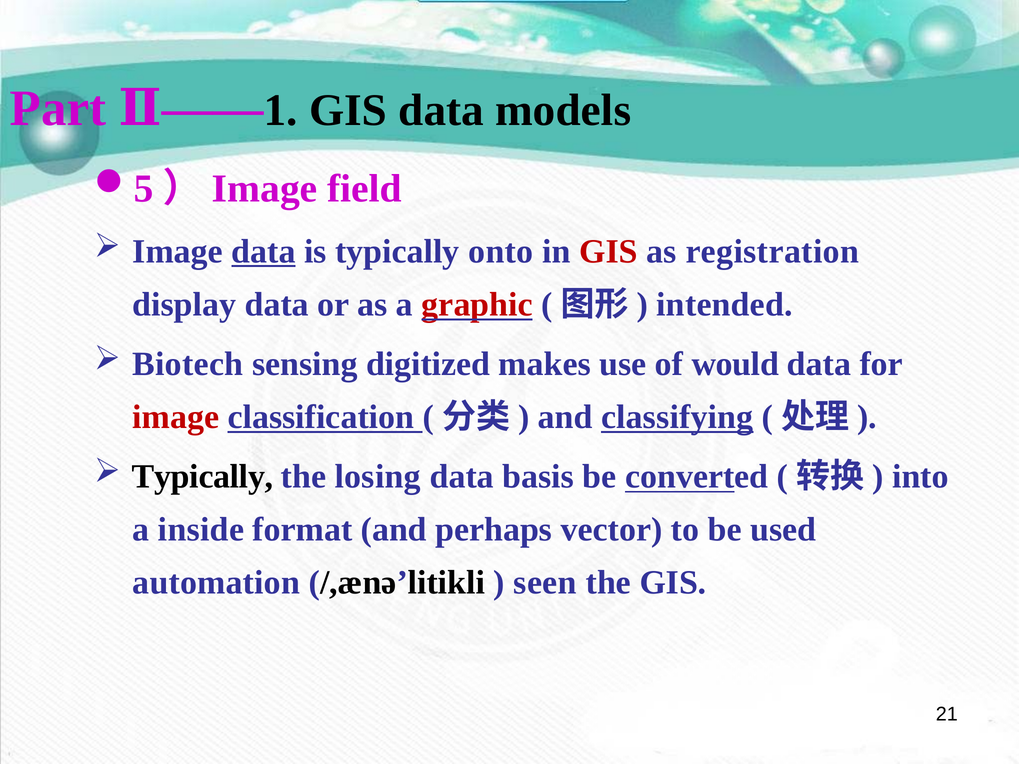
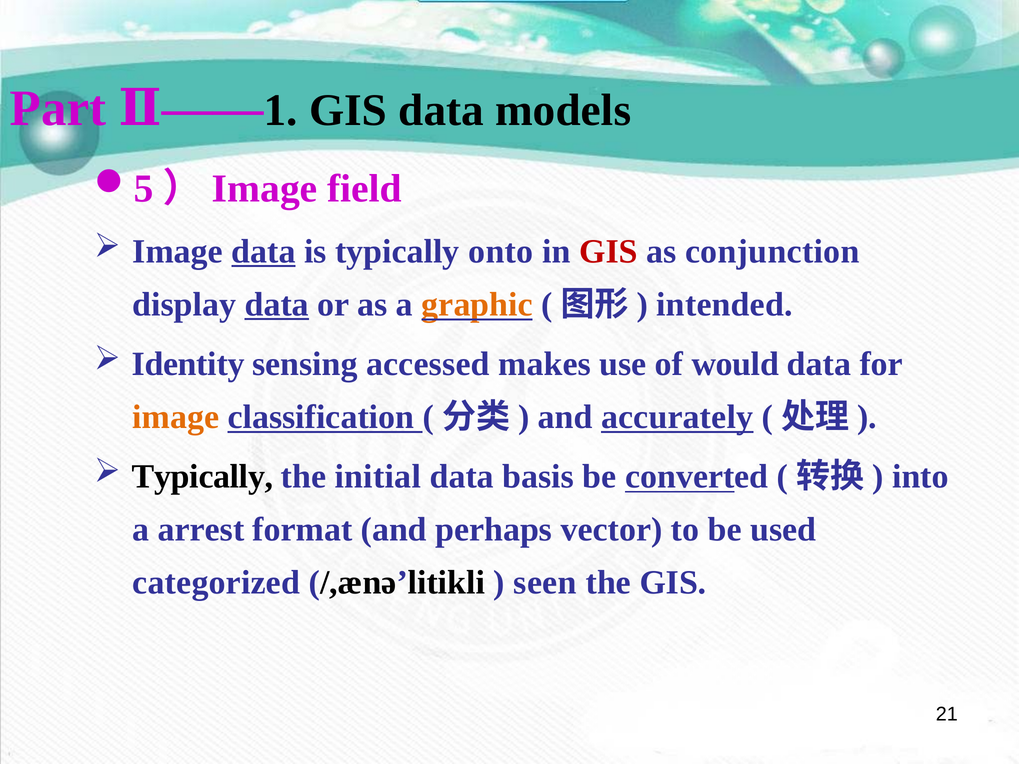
registration: registration -> conjunction (772, 251)
data underline: none -> present (277, 304)
graphic colour: red -> orange (477, 304)
Biotech: Biotech -> Identity (188, 364)
digitized: digitized -> accessed (428, 364)
image colour: red -> orange (176, 417)
classifying: classifying -> accurately (677, 417)
losing: losing -> initial (378, 477)
inside: inside -> arrest (201, 530)
automation: automation -> categorized (216, 583)
